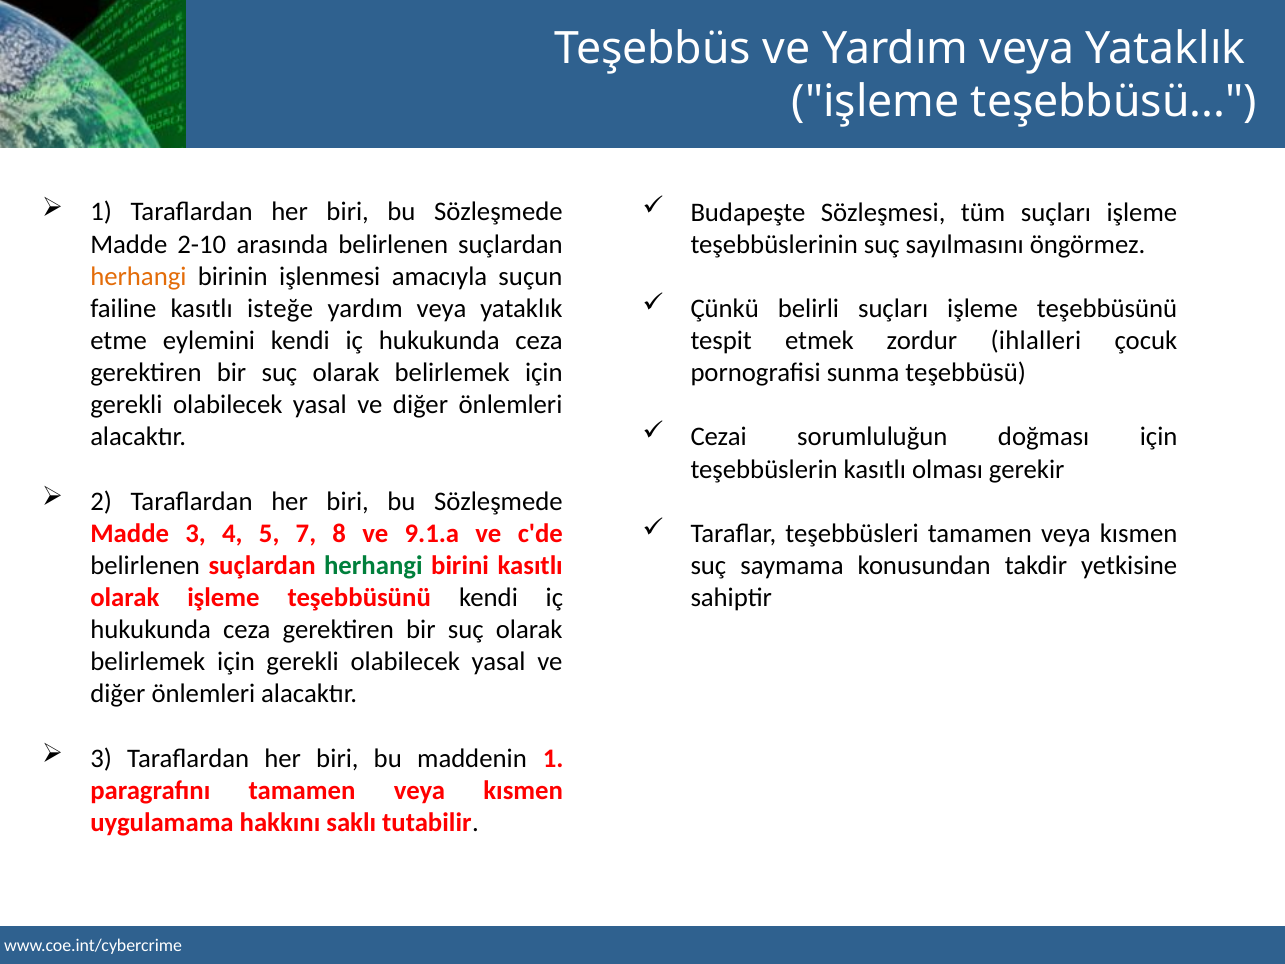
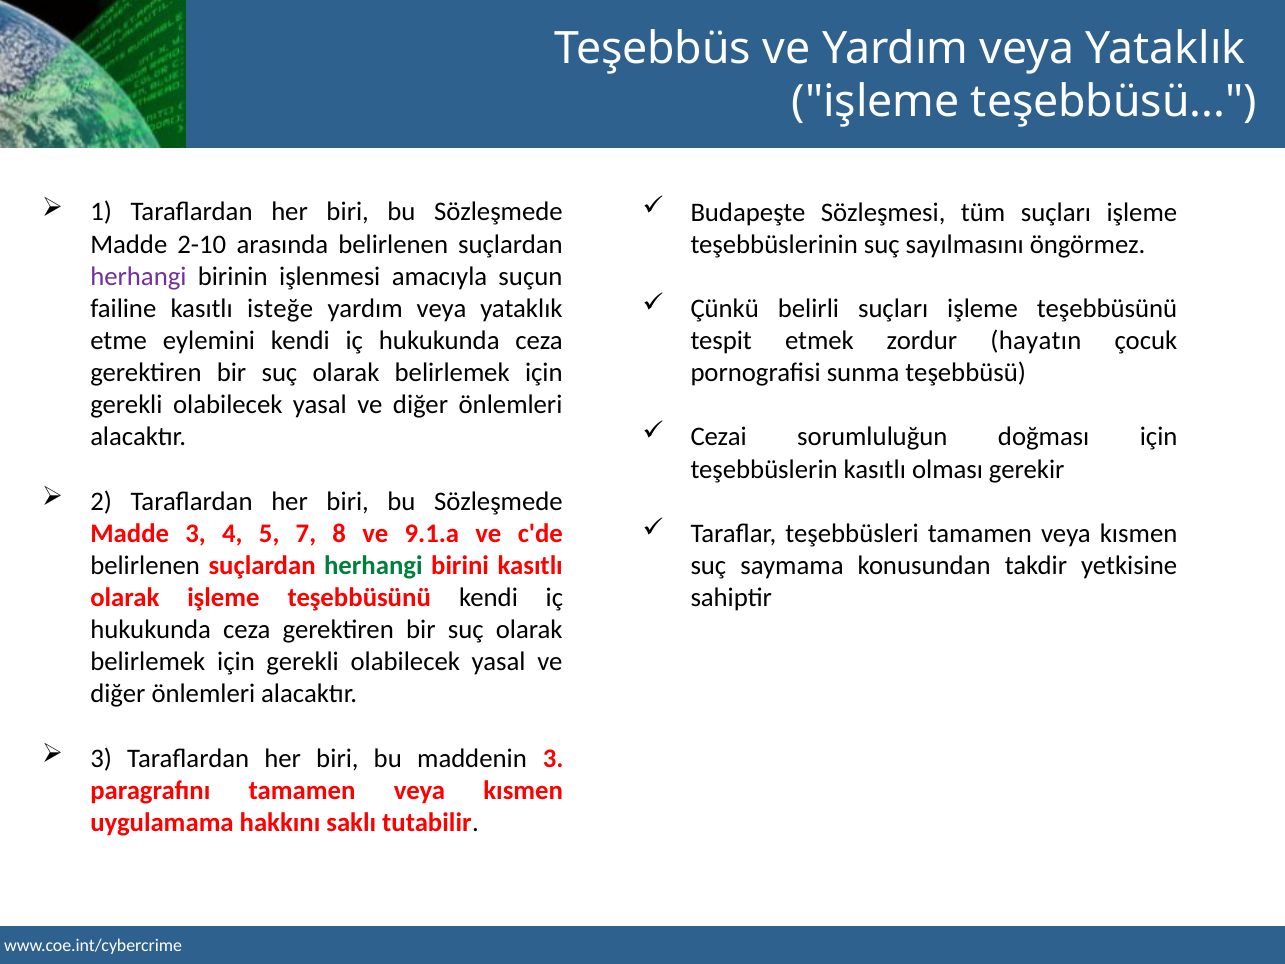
herhangi colour: orange -> purple (138, 276)
ihlalleri: ihlalleri -> hayatın (1036, 341)
maddenin 1: 1 -> 3 (553, 758)
